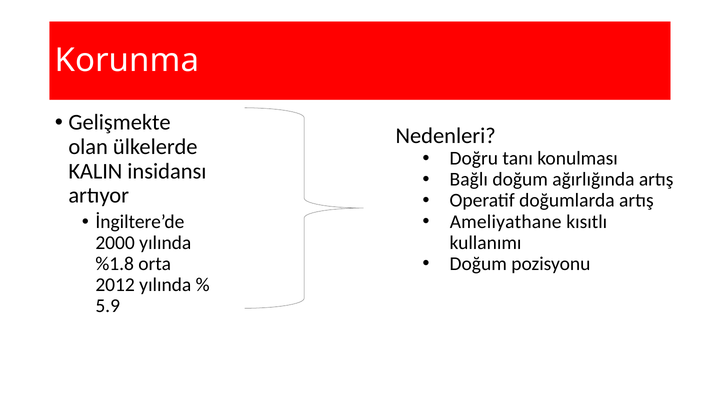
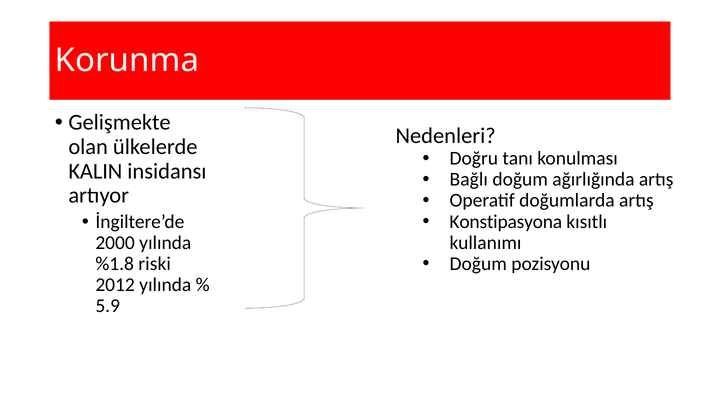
Ameliyathane: Ameliyathane -> Konstipasyona (506, 222)
orta: orta -> riski (155, 264)
